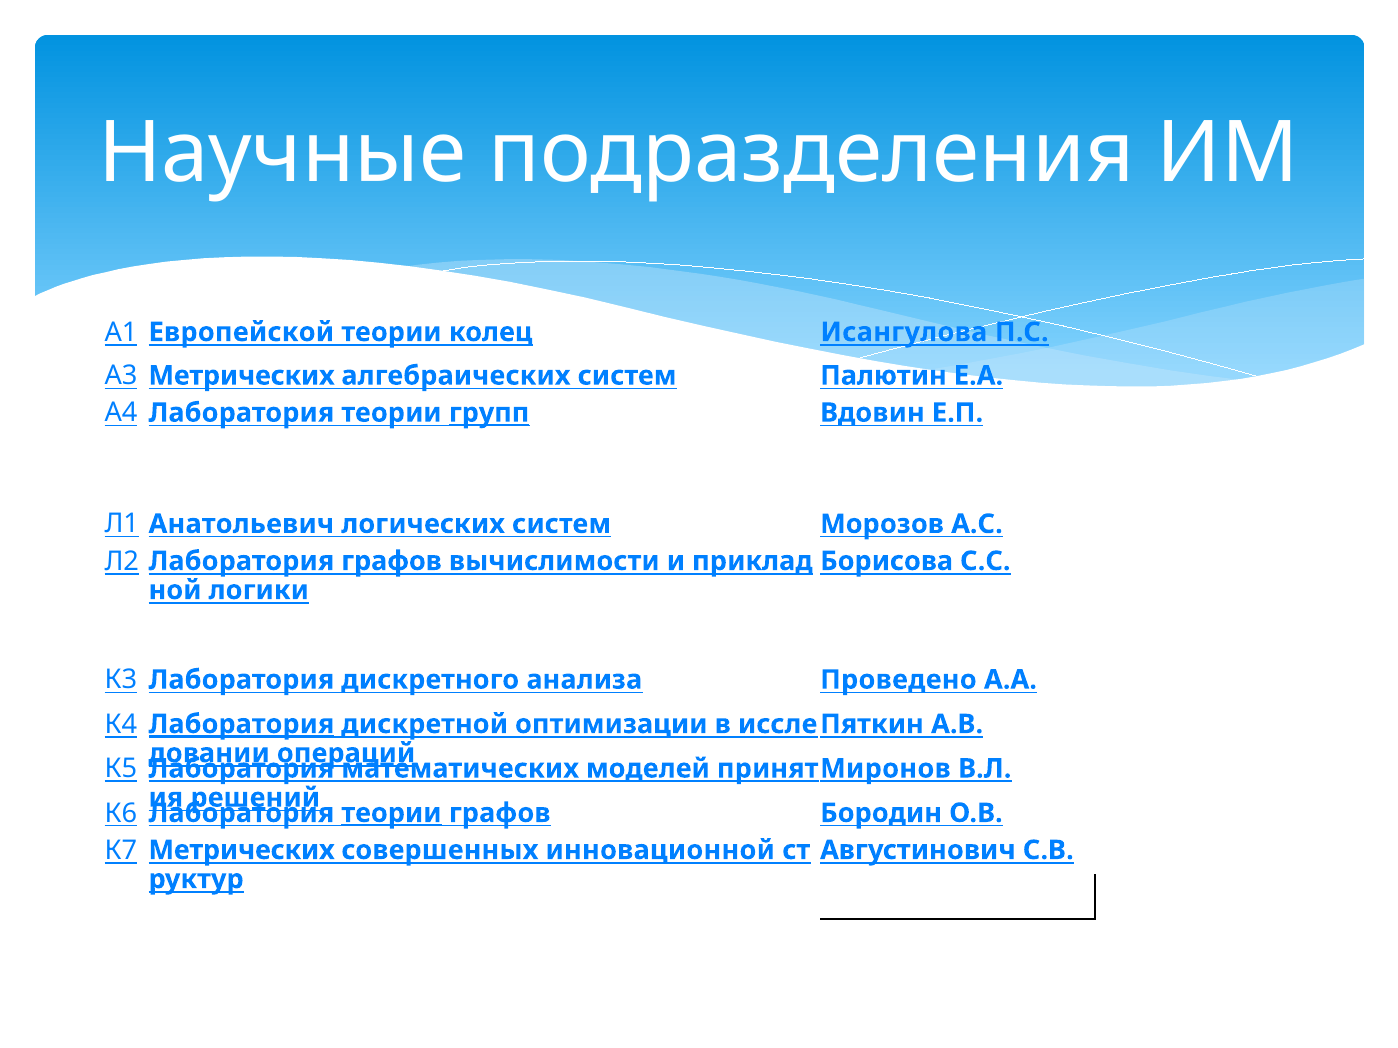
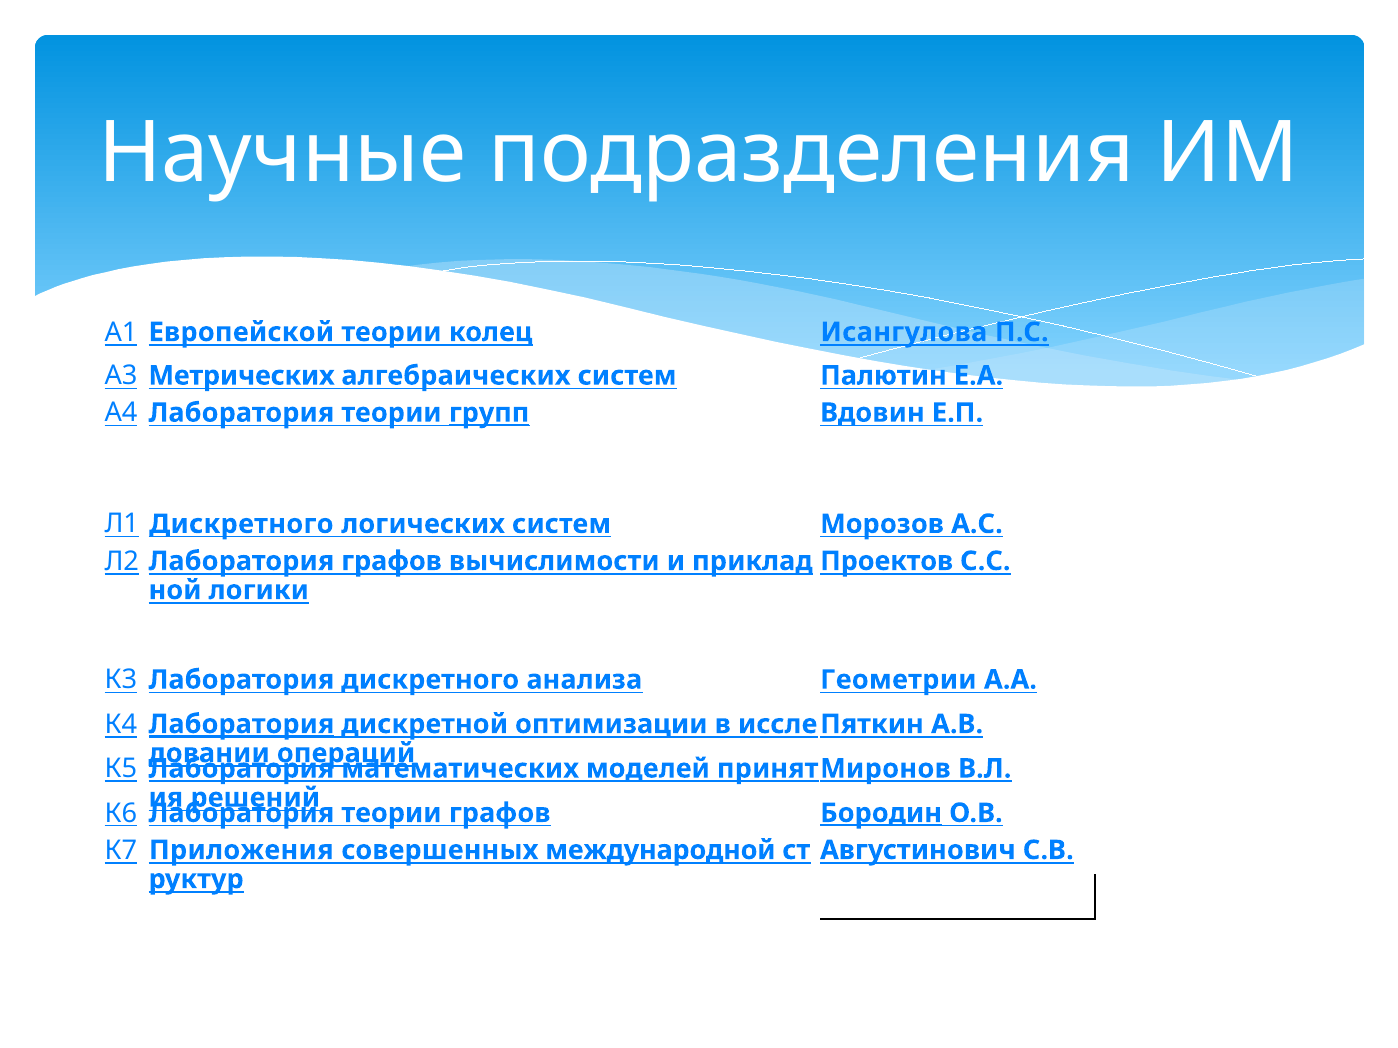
Л1 Анатольевич: Анатольевич -> Дискретного (241, 524)
Борисова: Борисова -> Проектов (887, 561)
Проведено: Проведено -> Геометрии (898, 680)
теории underline: present -> none (391, 813)
Бородин underline: none -> present (881, 813)
К7 Метрических: Метрических -> Приложения (241, 851)
инновационной: инновационной -> международной (660, 851)
